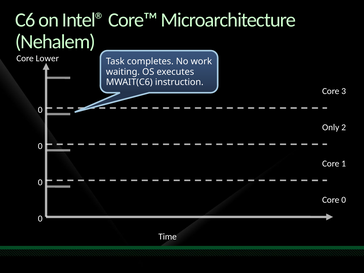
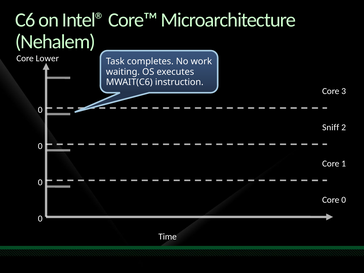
Only: Only -> Sniff (331, 127)
